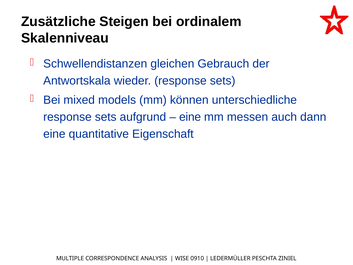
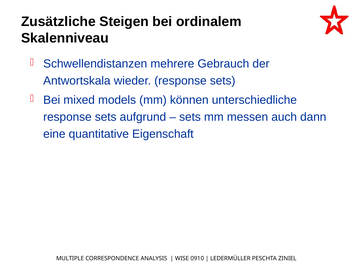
gleichen: gleichen -> mehrere (172, 64)
eine: eine -> sets (190, 117)
